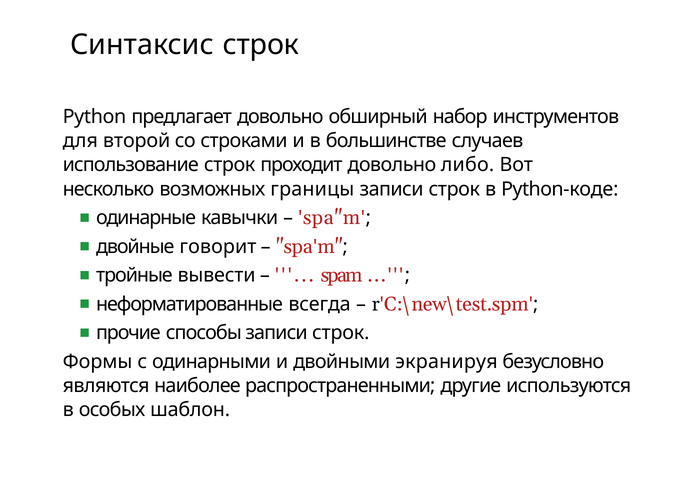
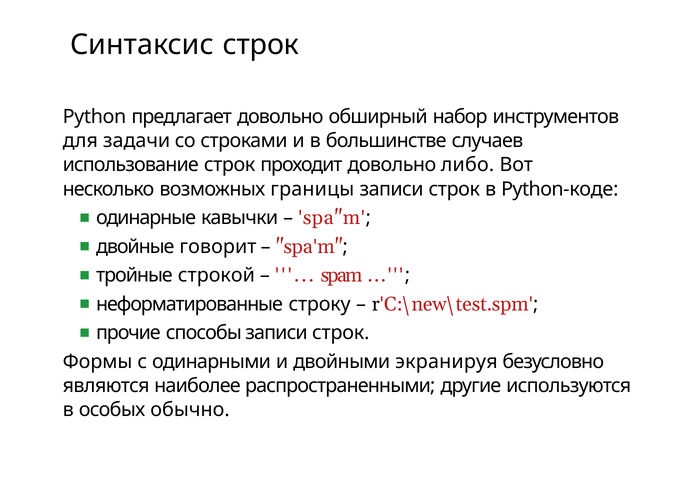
второй: второй -> задачи (137, 141)
вывести: вывести -> строкой (216, 275)
всегда: всегда -> строку (320, 304)
шаблон: шаблон -> обычно (190, 410)
